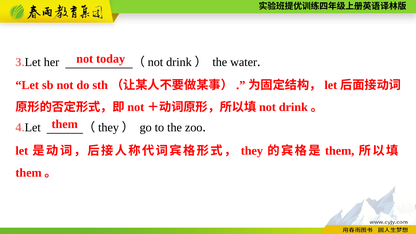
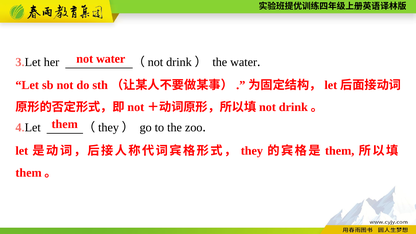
not today: today -> water (111, 59)
